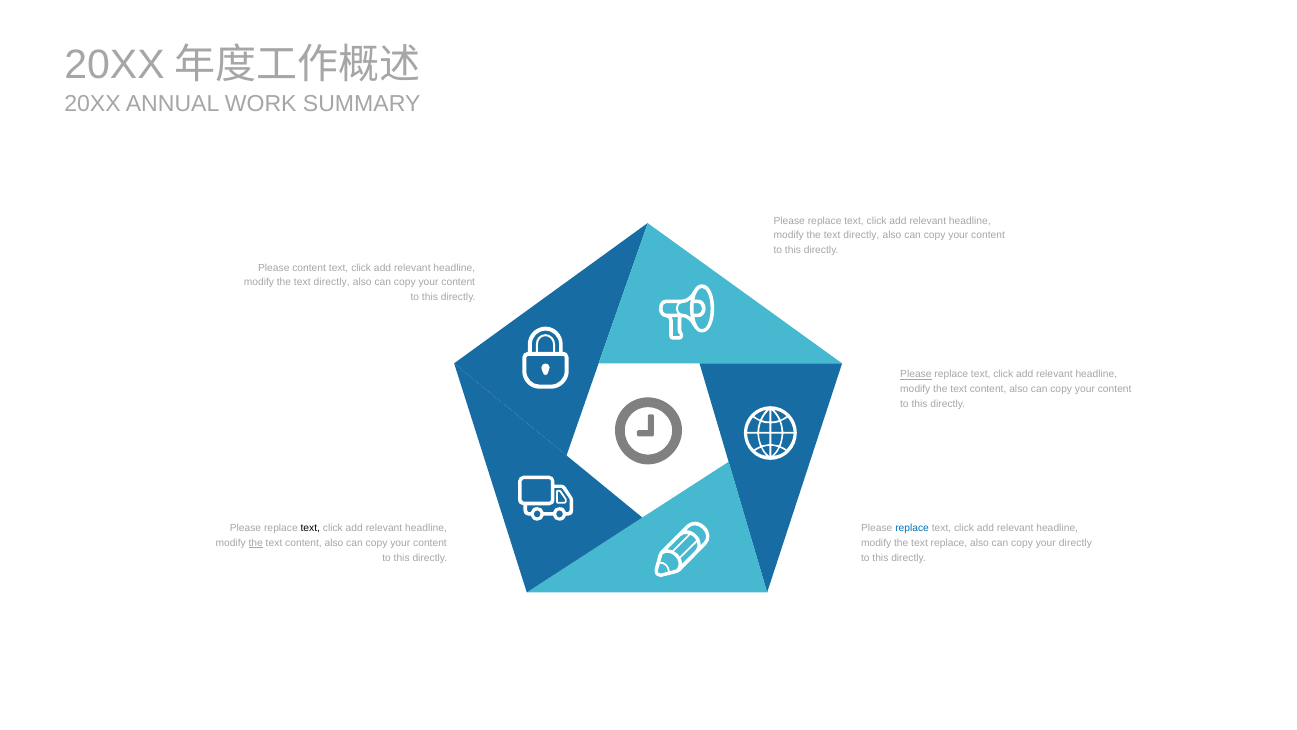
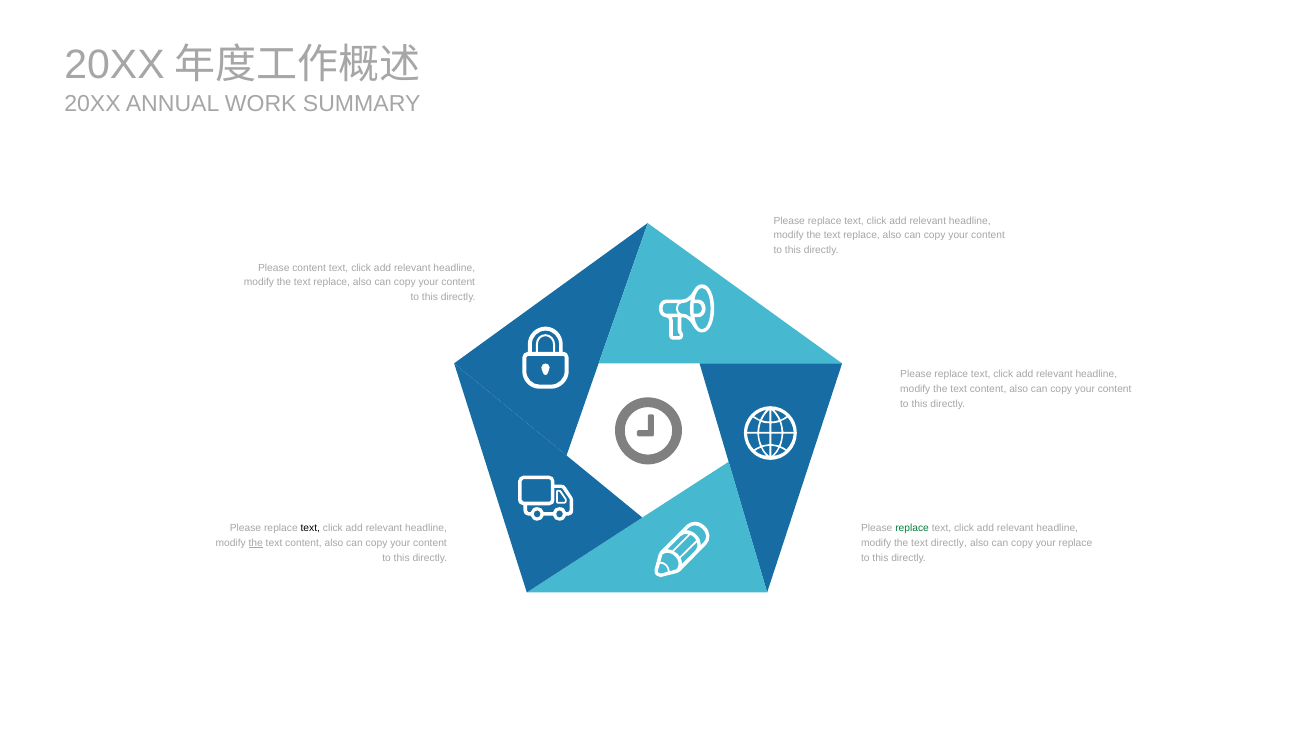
directly: directly -> replace (862, 235)
directly: directly -> replace (332, 282)
Please underline: present -> none (916, 374)
replace colour: blue -> green (912, 528)
text replace: replace -> directly (949, 543)
your directly: directly -> replace (1075, 543)
